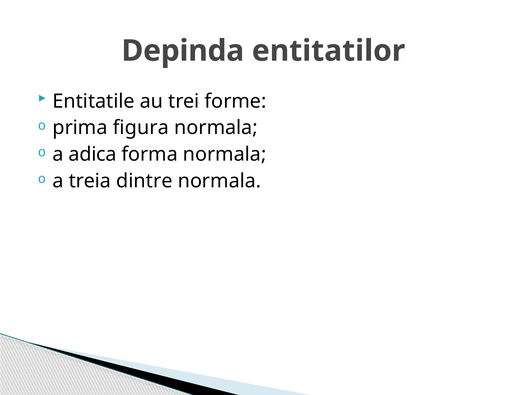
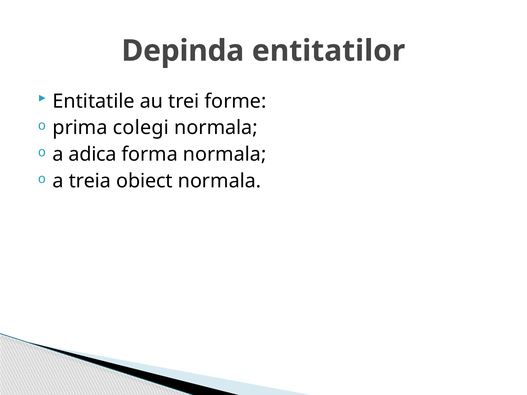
figura: figura -> colegi (141, 128)
dintre: dintre -> obiect (144, 181)
